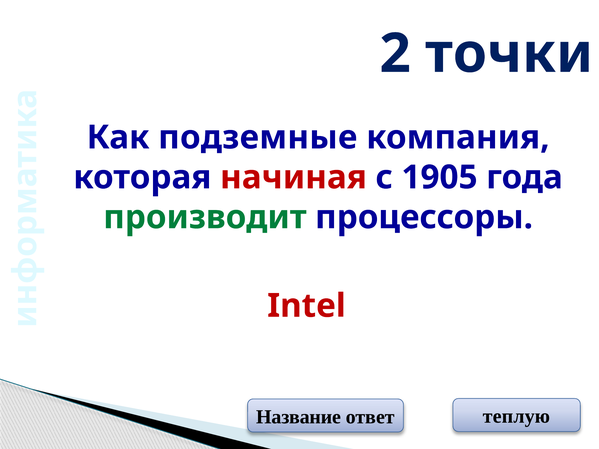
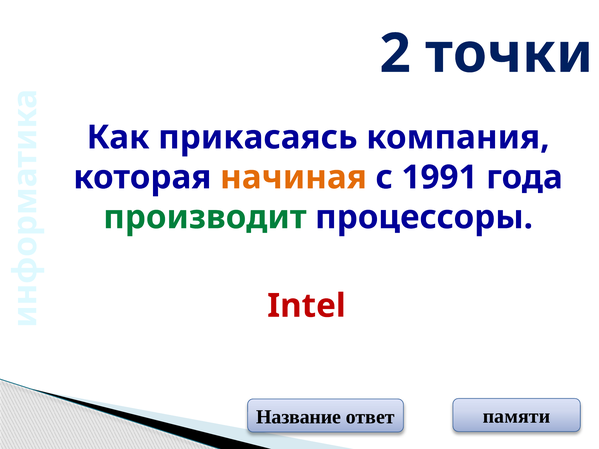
подземные: подземные -> прикасаясь (258, 138)
начиная colour: red -> orange (293, 177)
1905: 1905 -> 1991 (439, 177)
теплую: теплую -> памяти (517, 417)
